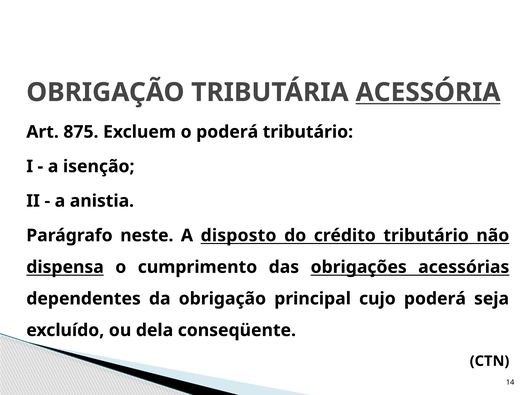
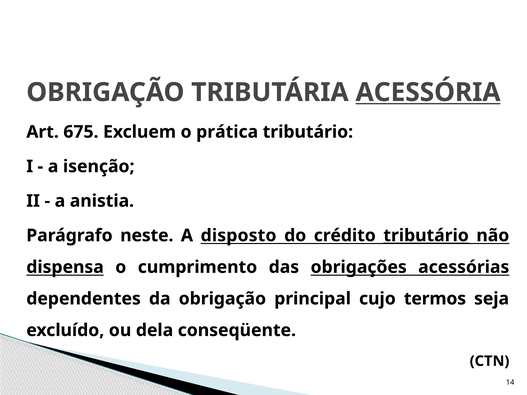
875: 875 -> 675 (81, 132)
o poderá: poderá -> prática (227, 132)
tributário underline: none -> present (426, 236)
cujo poderá: poderá -> termos (435, 299)
